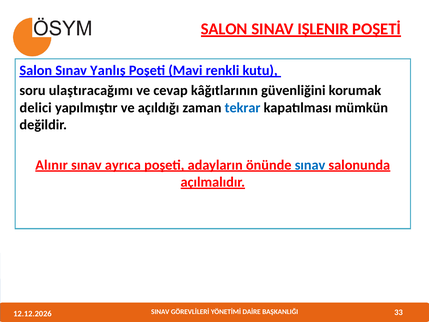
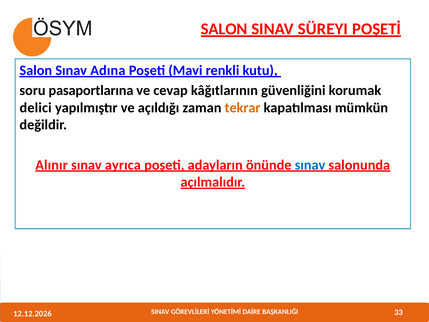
IŞLENIR: IŞLENIR -> SÜREYI (323, 29)
Yanlış: Yanlış -> Adına (108, 70)
ulaştıracağımı: ulaştıracağımı -> pasaportlarına (91, 91)
tekrar colour: blue -> orange (243, 108)
